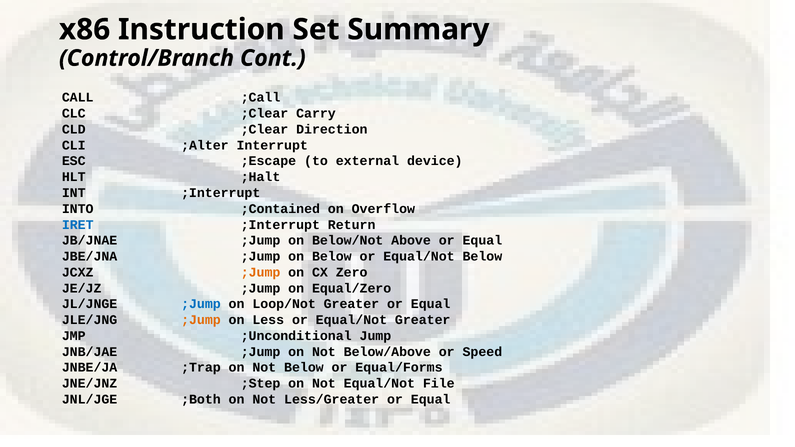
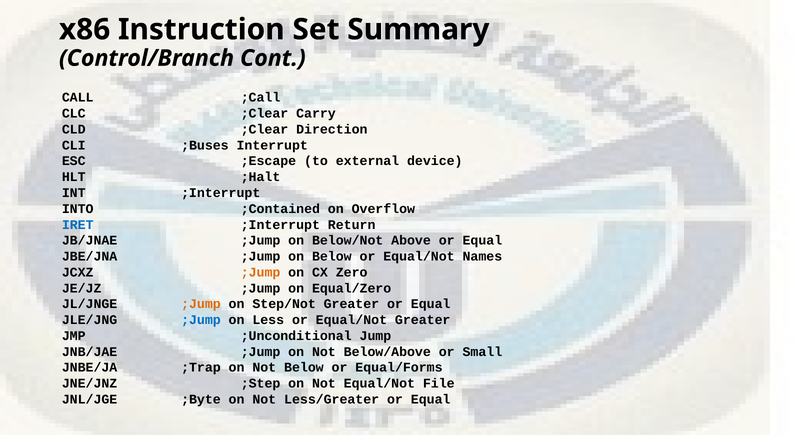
;Alter: ;Alter -> ;Buses (205, 145)
Equal/Not Below: Below -> Names (482, 257)
;Jump colour: blue -> orange (201, 304)
Loop/Not: Loop/Not -> Step/Not (284, 304)
;Jump colour: orange -> blue (201, 320)
Speed: Speed -> Small (482, 352)
;Both: ;Both -> ;Byte (201, 400)
